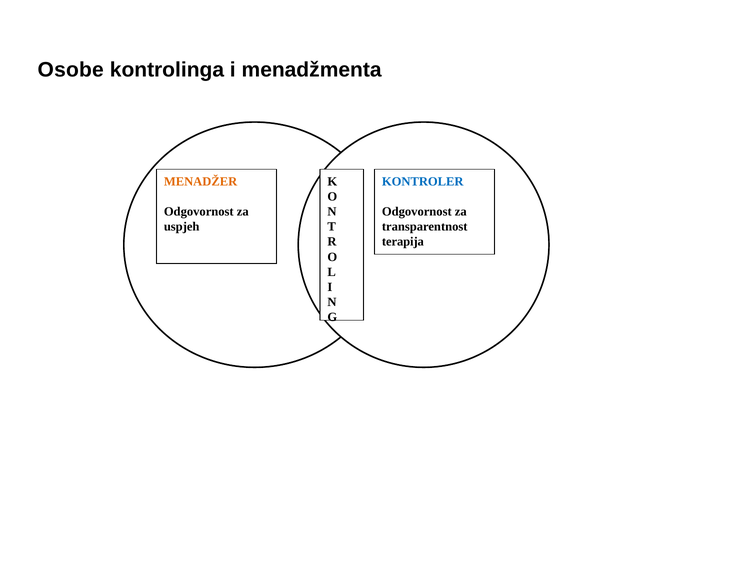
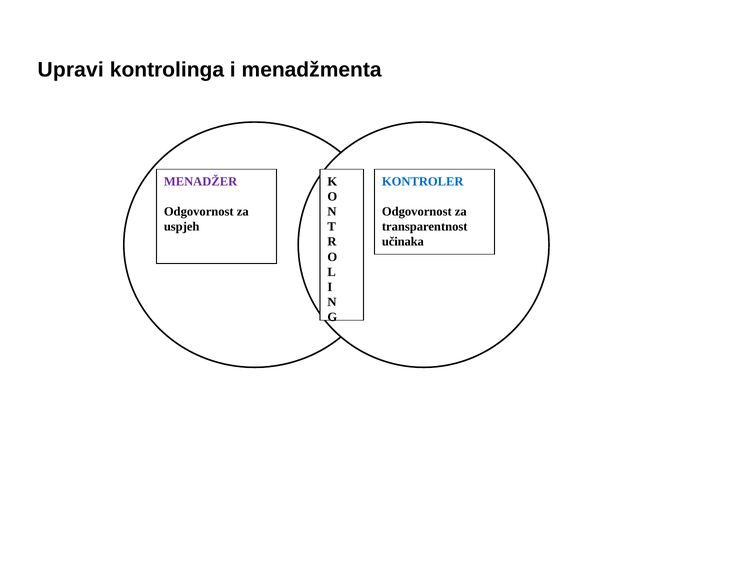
Osobe: Osobe -> Upravi (71, 70)
MENADŽER colour: orange -> purple (201, 182)
terapija: terapija -> učinaka (403, 242)
